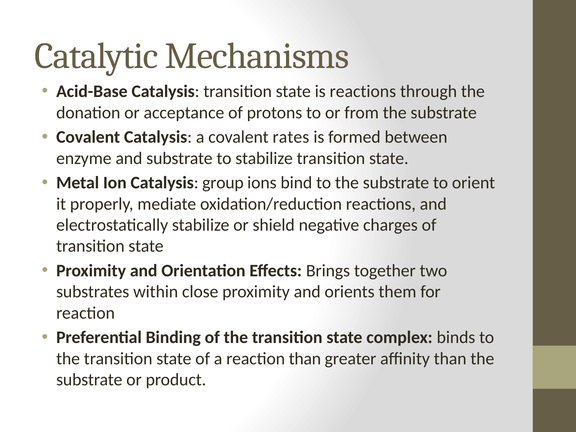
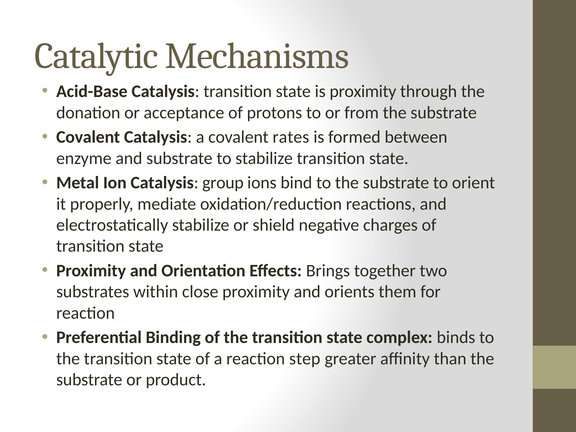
is reactions: reactions -> proximity (363, 91)
reaction than: than -> step (305, 359)
